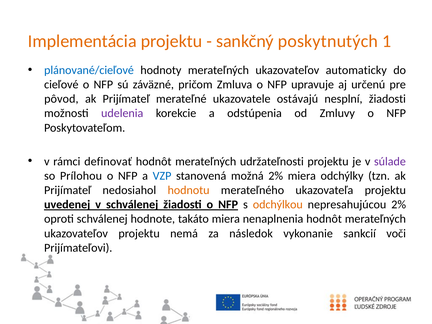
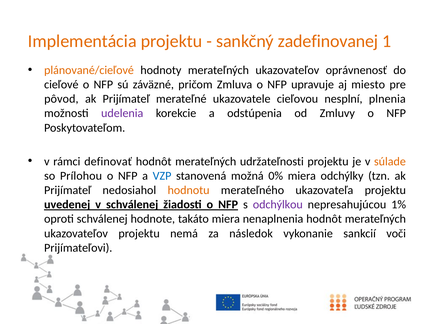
poskytnutých: poskytnutých -> zadefinovanej (328, 41)
plánované/cieľové colour: blue -> orange (89, 70)
automaticky: automaticky -> oprávnenosť (356, 70)
určenú: určenú -> miesto (368, 85)
ostávajú: ostávajú -> cieľovou (297, 99)
nesplní žiadosti: žiadosti -> plnenia (387, 99)
súlade colour: purple -> orange (390, 161)
možná 2%: 2% -> 0% (276, 176)
odchýlkou colour: orange -> purple (278, 205)
nepresahujúcou 2%: 2% -> 1% (399, 205)
